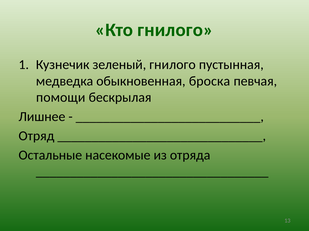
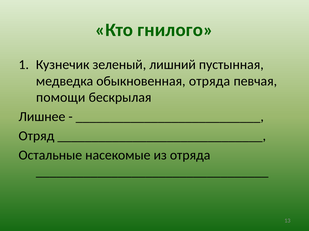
зеленый гнилого: гнилого -> лишний (173, 65)
обыкновенная броска: броска -> отряда (209, 81)
